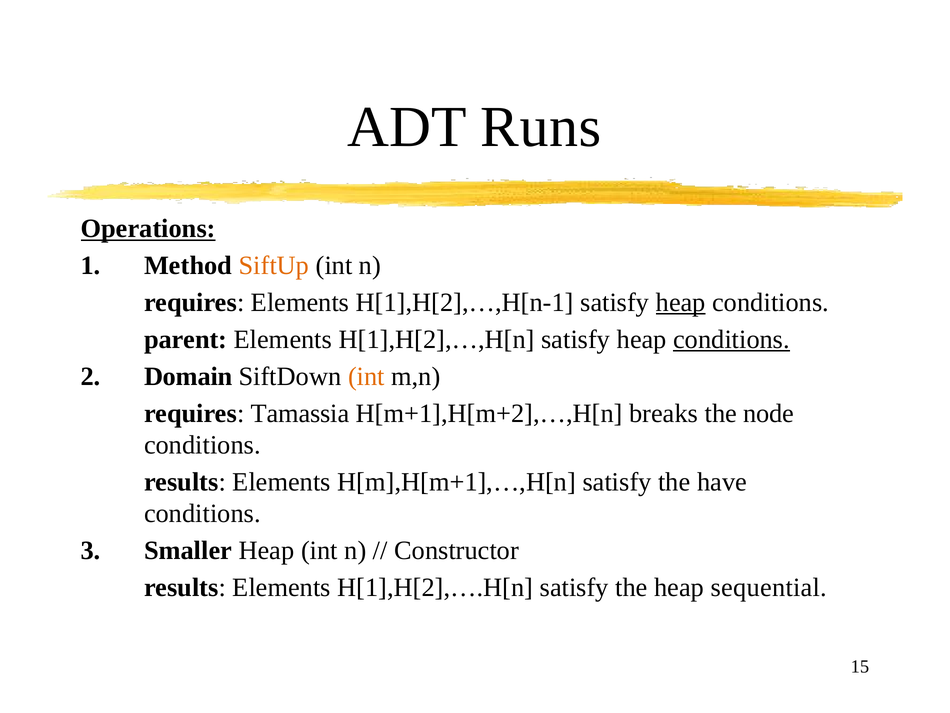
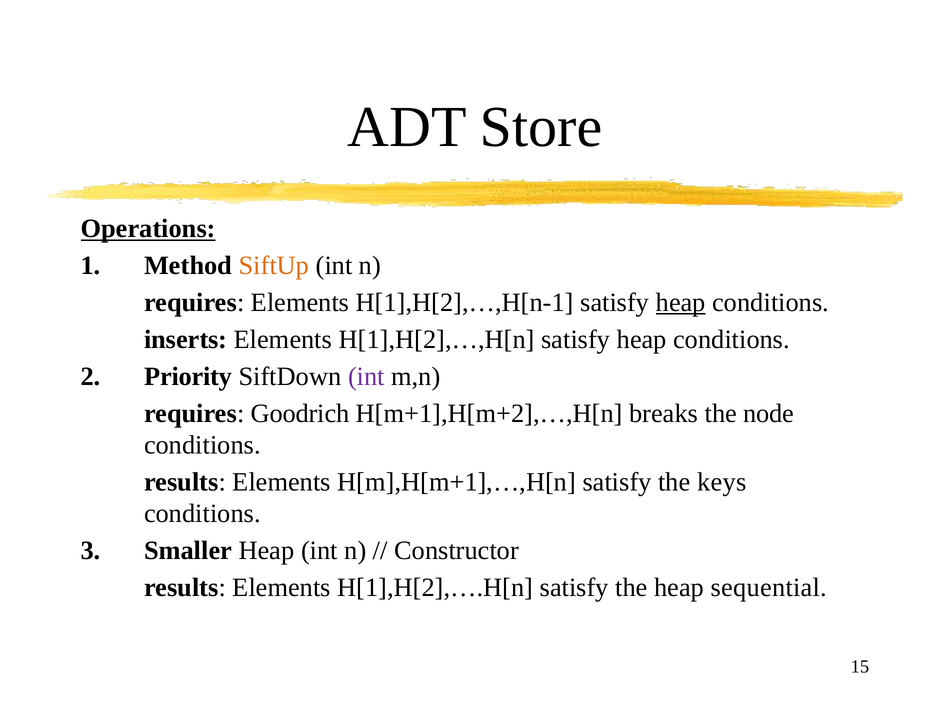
Runs: Runs -> Store (541, 127)
parent: parent -> inserts (186, 339)
conditions underline: present -> none (732, 339)
Domain: Domain -> Priority (188, 376)
int colour: orange -> purple (366, 376)
Tamassia: Tamassia -> Goodrich (300, 413)
have: have -> keys (722, 482)
